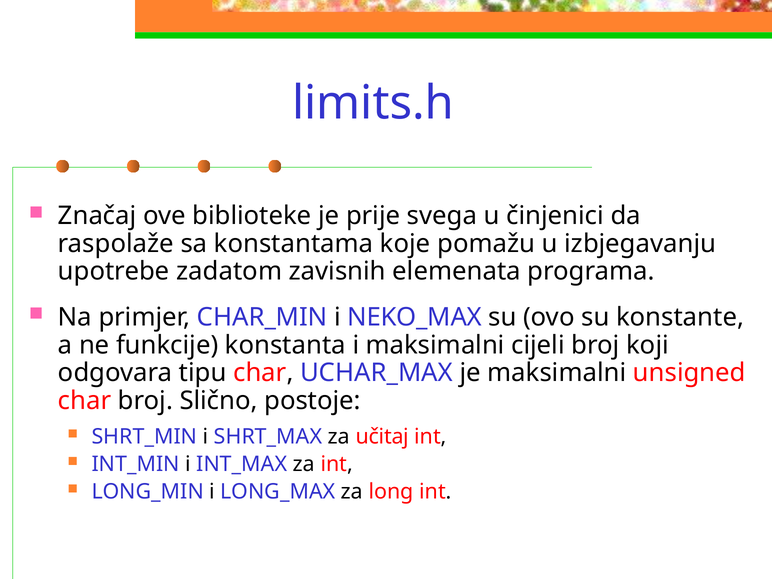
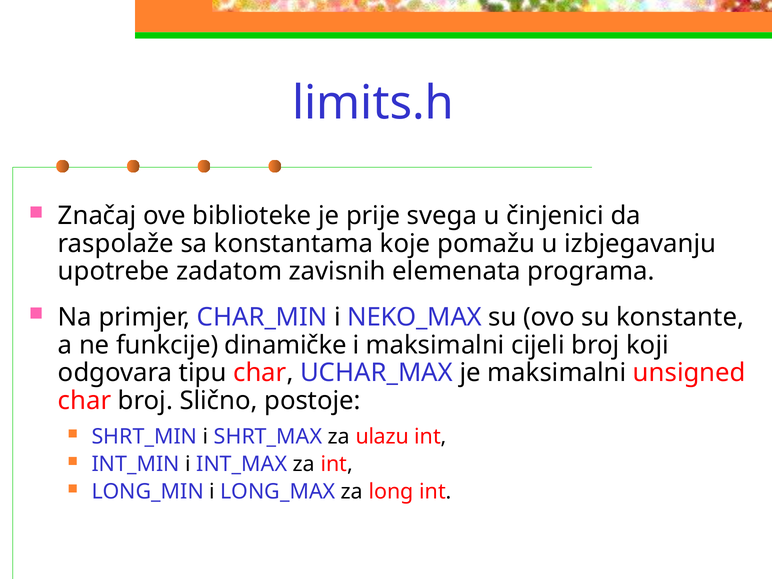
konstanta: konstanta -> dinamičke (286, 345)
učitaj: učitaj -> ulazu (382, 437)
